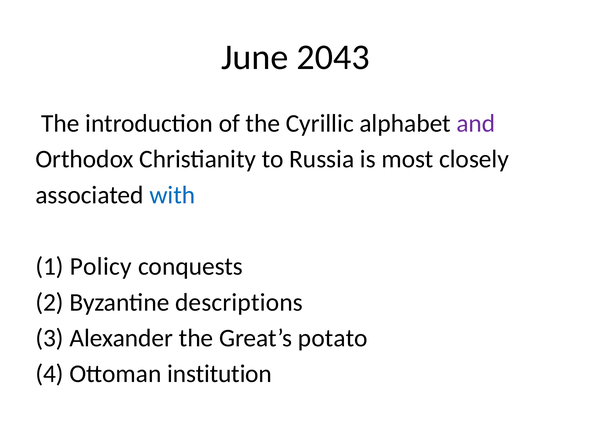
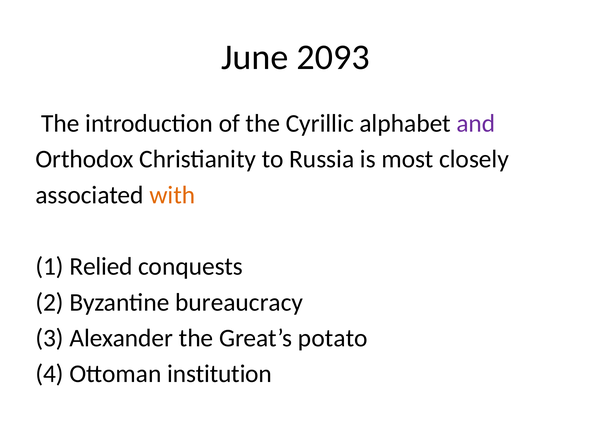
2043: 2043 -> 2093 (333, 57)
with colour: blue -> orange (172, 195)
Policy: Policy -> Relied (101, 267)
descriptions: descriptions -> bureaucracy (239, 302)
